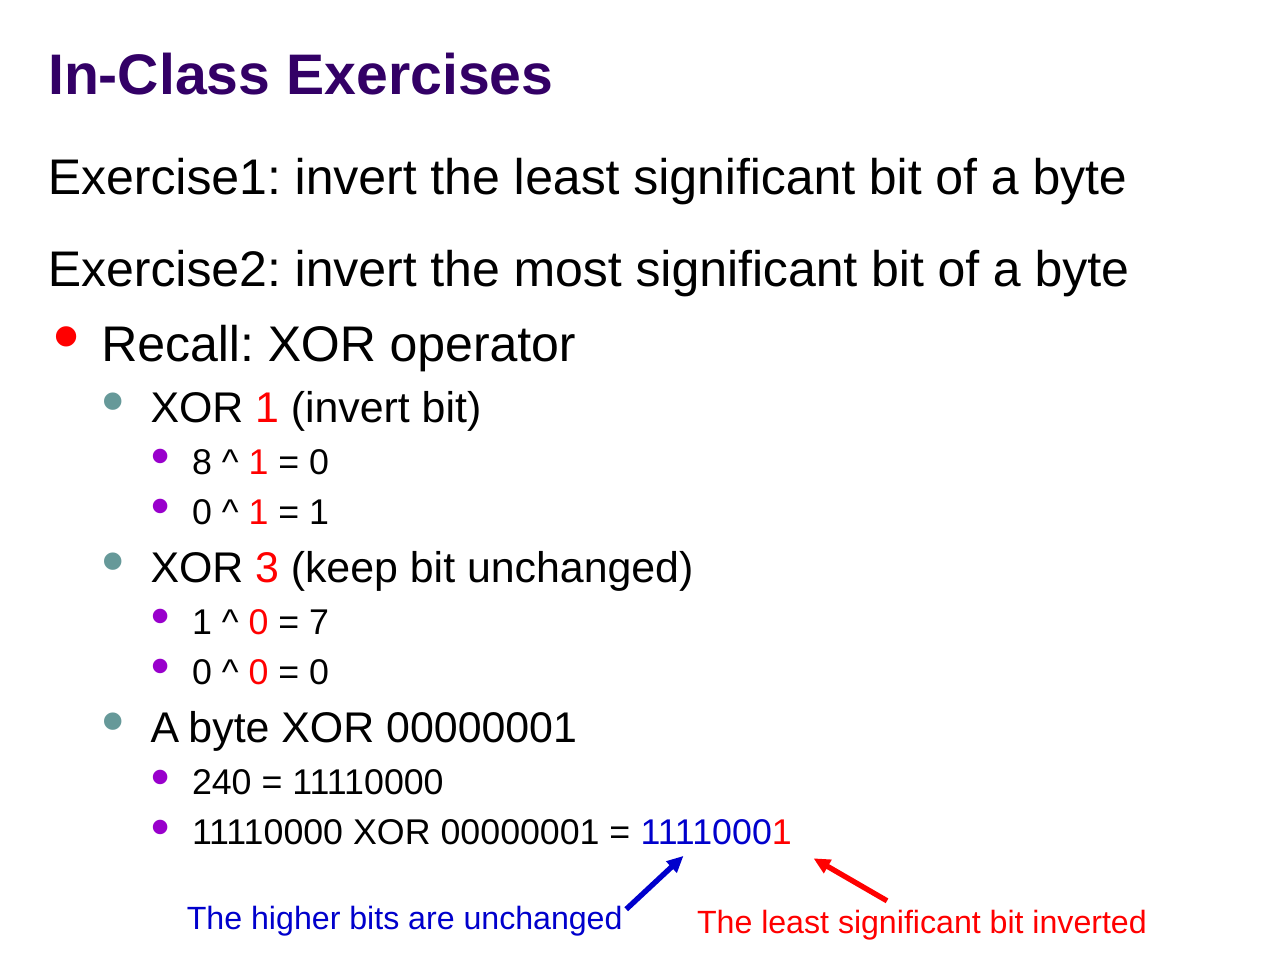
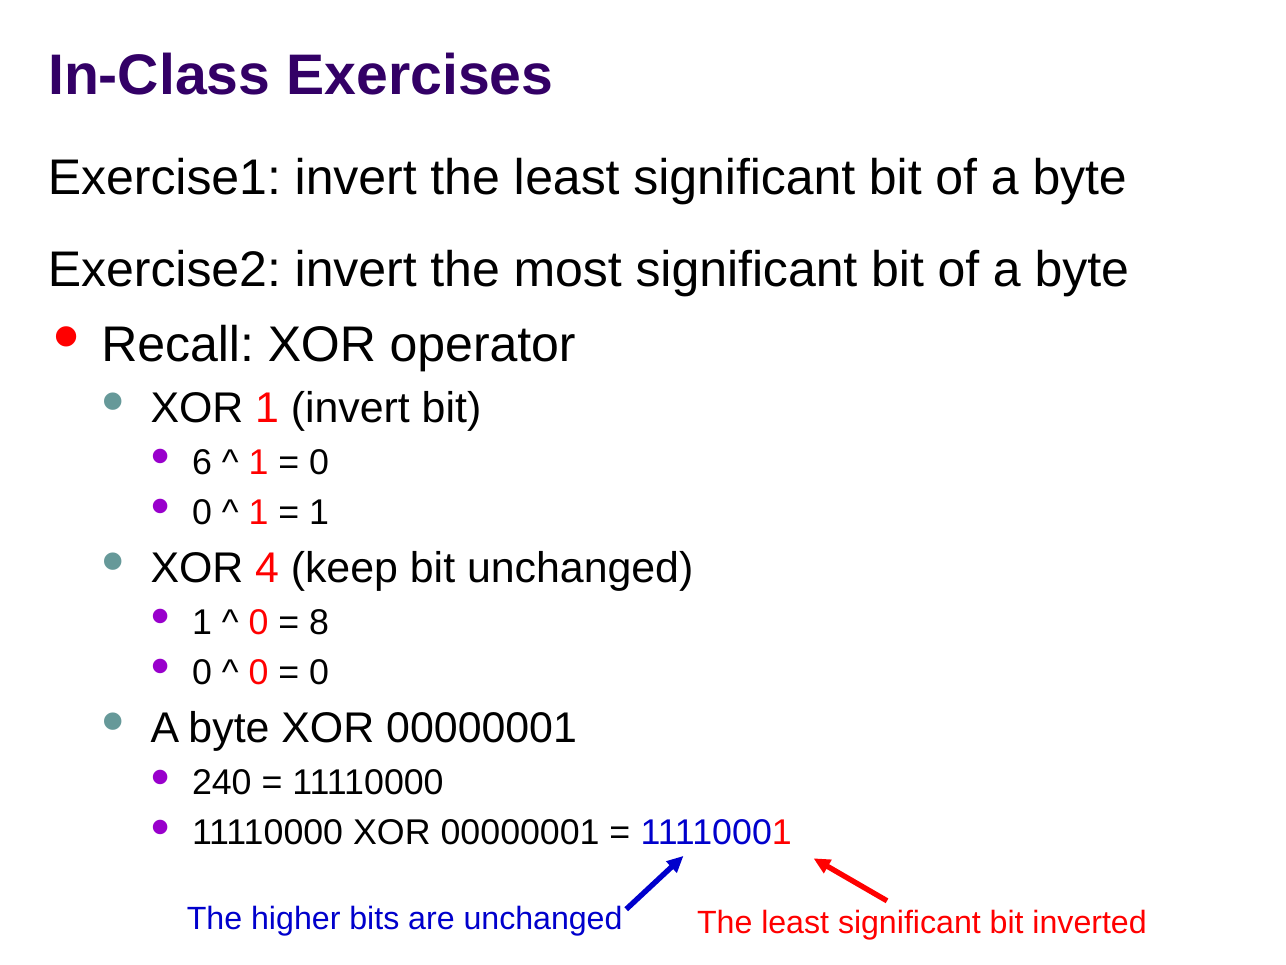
8: 8 -> 6 (202, 462)
3: 3 -> 4 (267, 568)
7: 7 -> 8 (319, 622)
